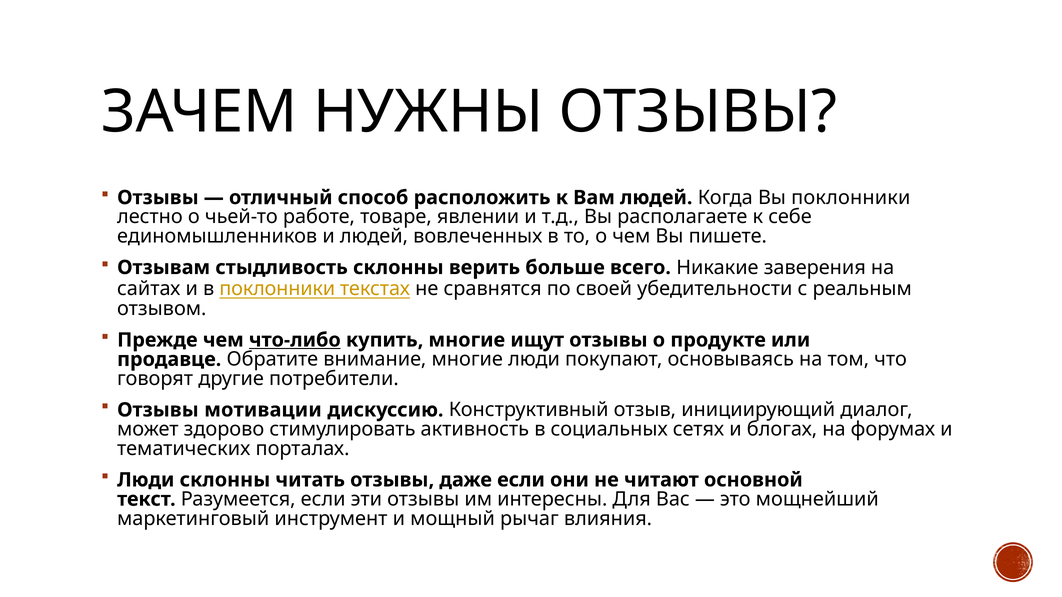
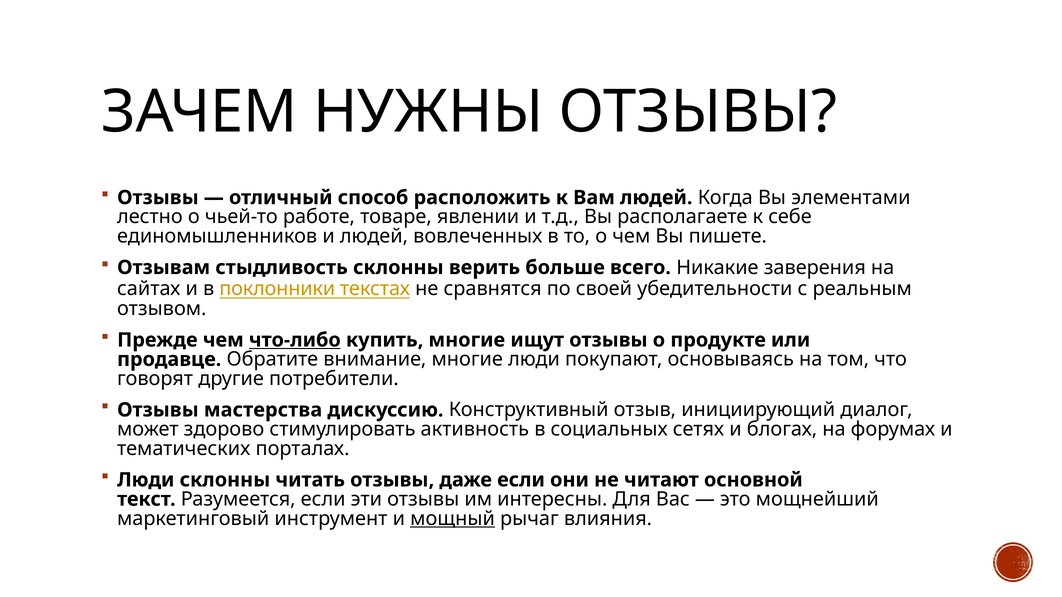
Вы поклонники: поклонники -> элементами (851, 198)
мотивации: мотивации -> мастерства (263, 410)
мощный underline: none -> present (453, 519)
